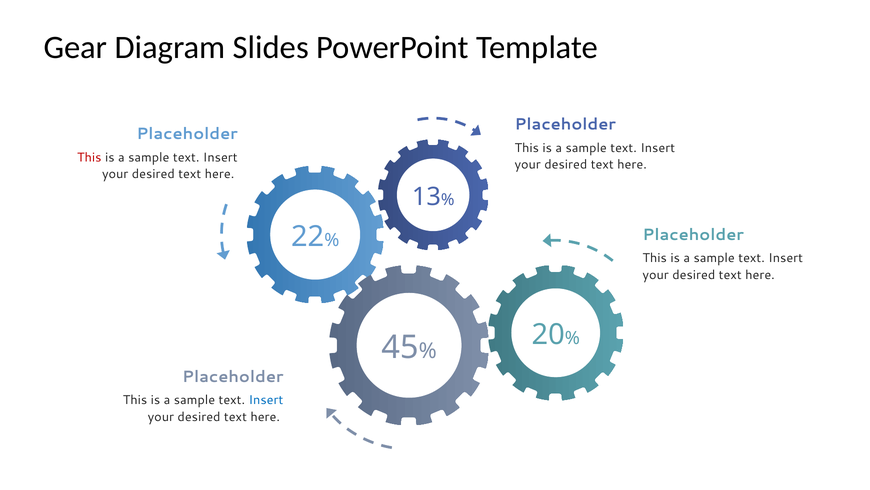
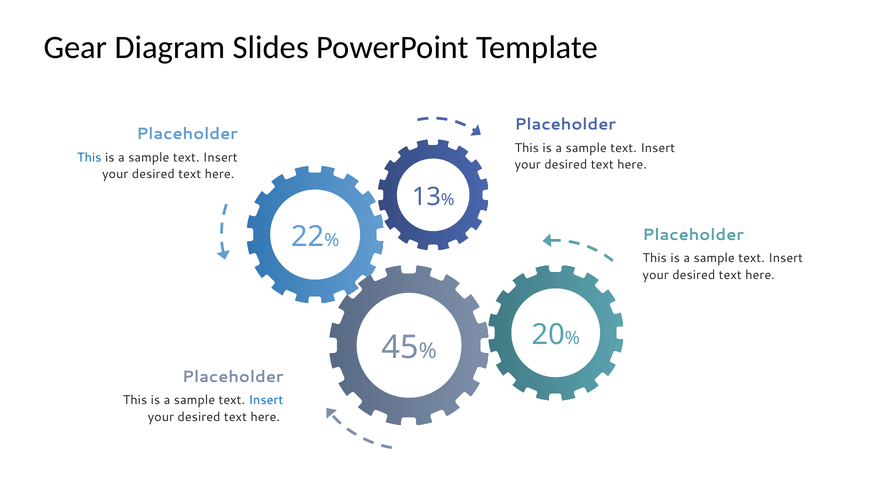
This colour: red -> blue (89, 157)
